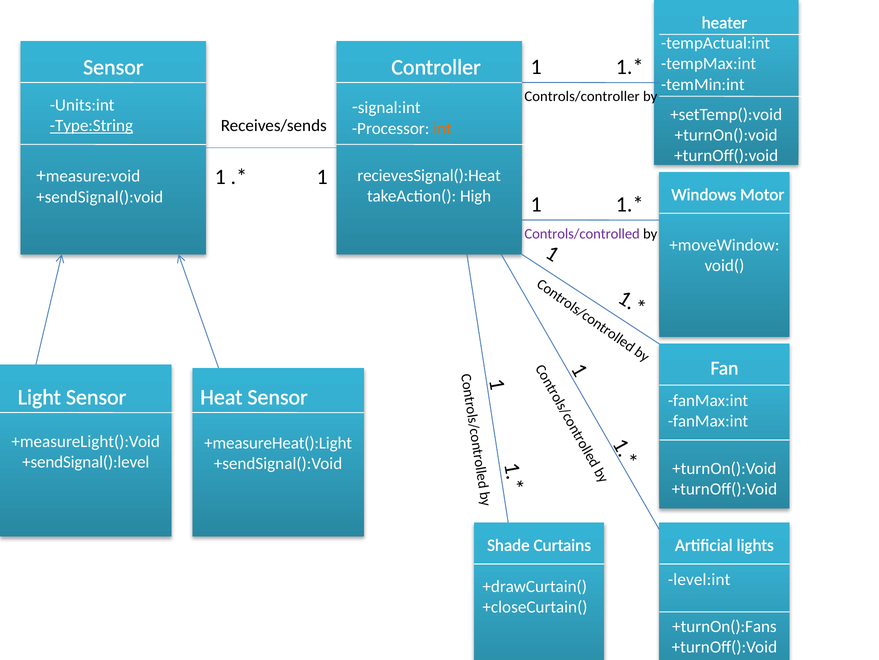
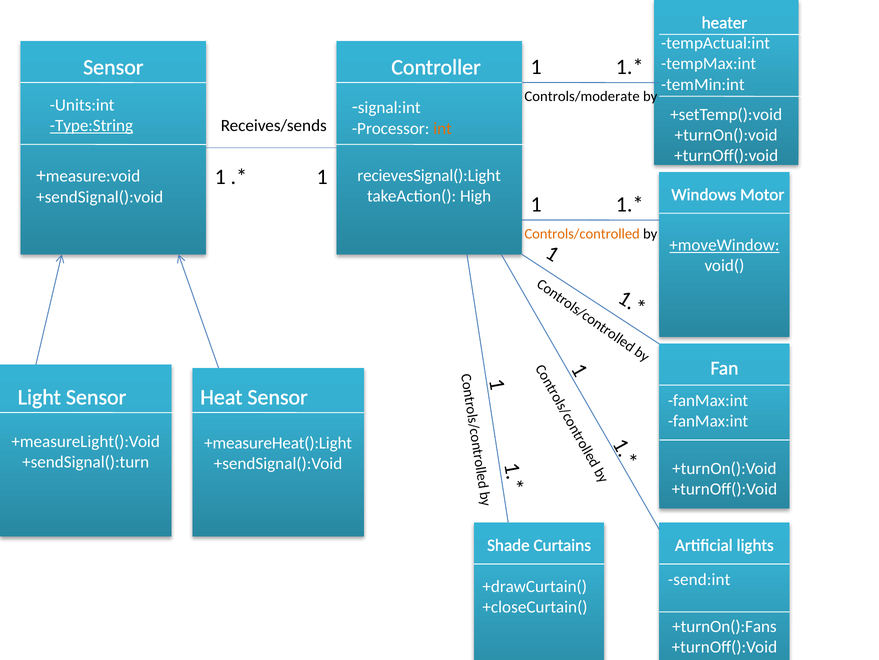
Controls/controller: Controls/controller -> Controls/moderate (582, 96)
recievesSignal():Heat: recievesSignal():Heat -> recievesSignal():Light (429, 175)
Controls/controlled colour: purple -> orange (582, 234)
+moveWindow underline: none -> present (724, 245)
+sendSignal():level: +sendSignal():level -> +sendSignal():turn (86, 462)
level:int: level:int -> send:int (699, 579)
